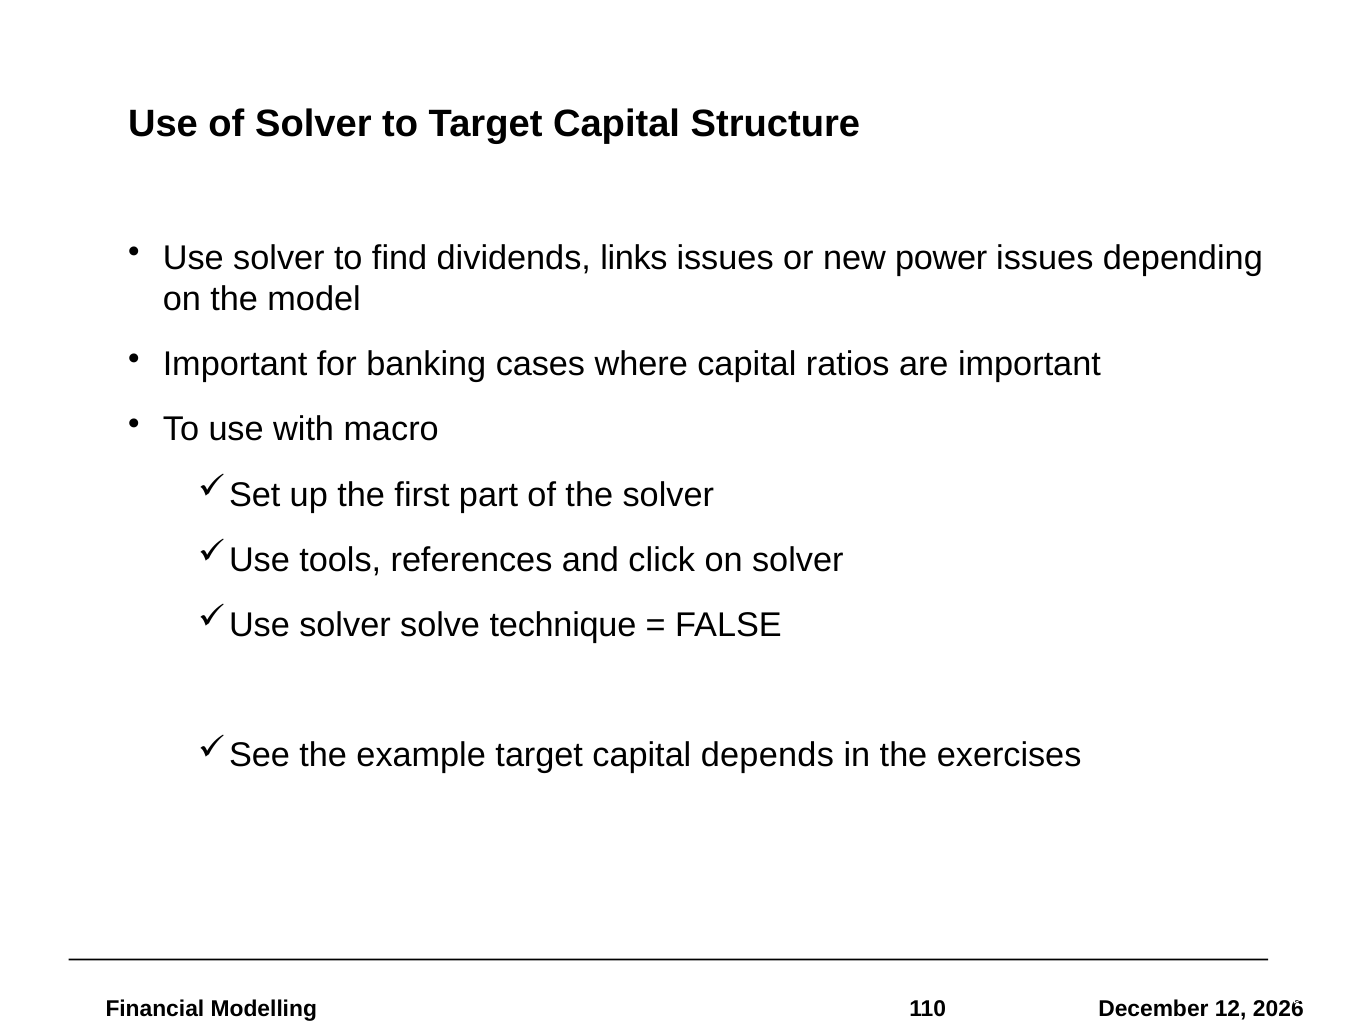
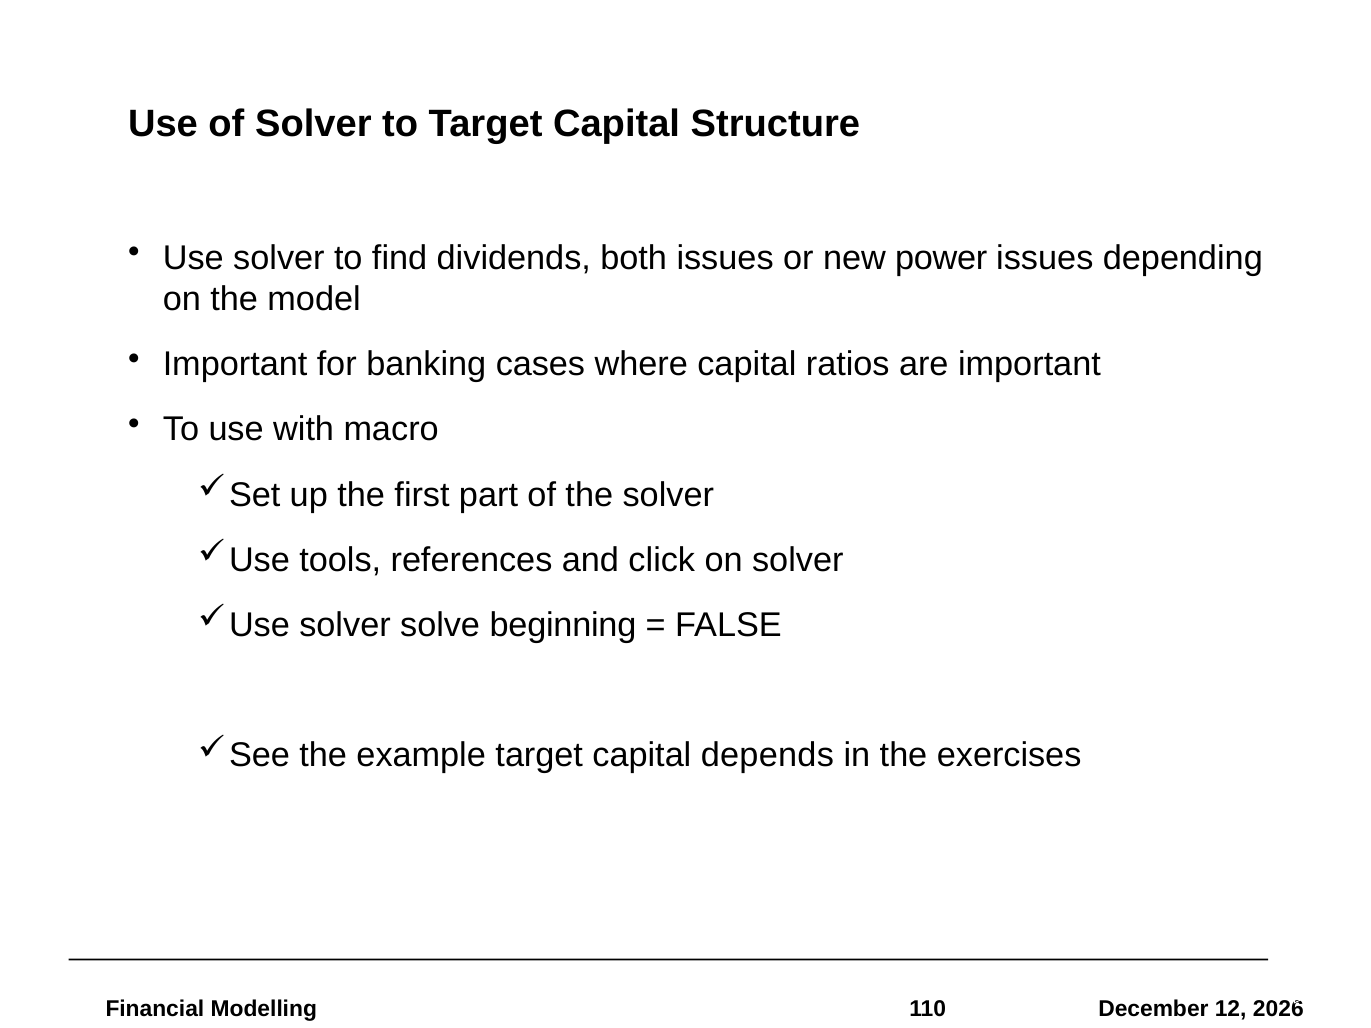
links: links -> both (634, 258)
technique: technique -> beginning (563, 625)
